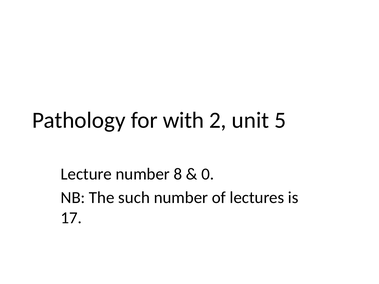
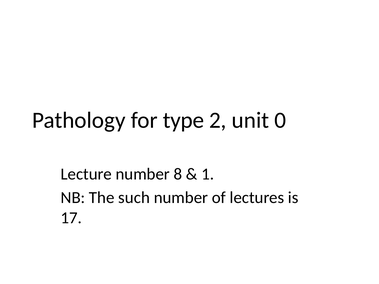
with: with -> type (183, 120)
5: 5 -> 0 (280, 120)
0: 0 -> 1 (208, 174)
